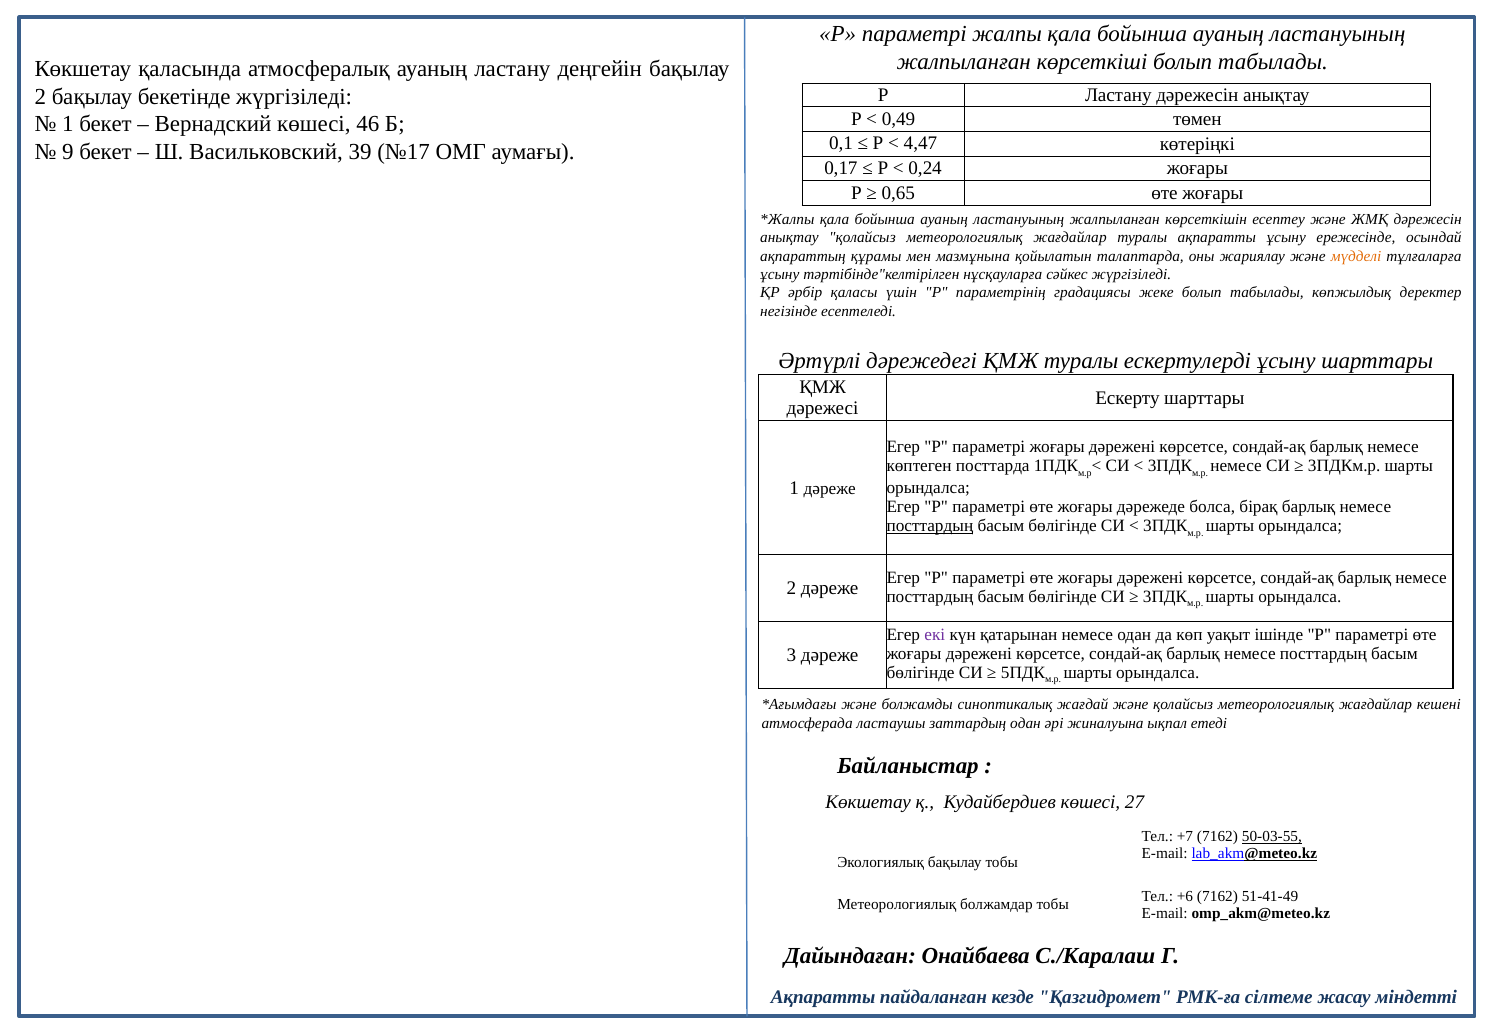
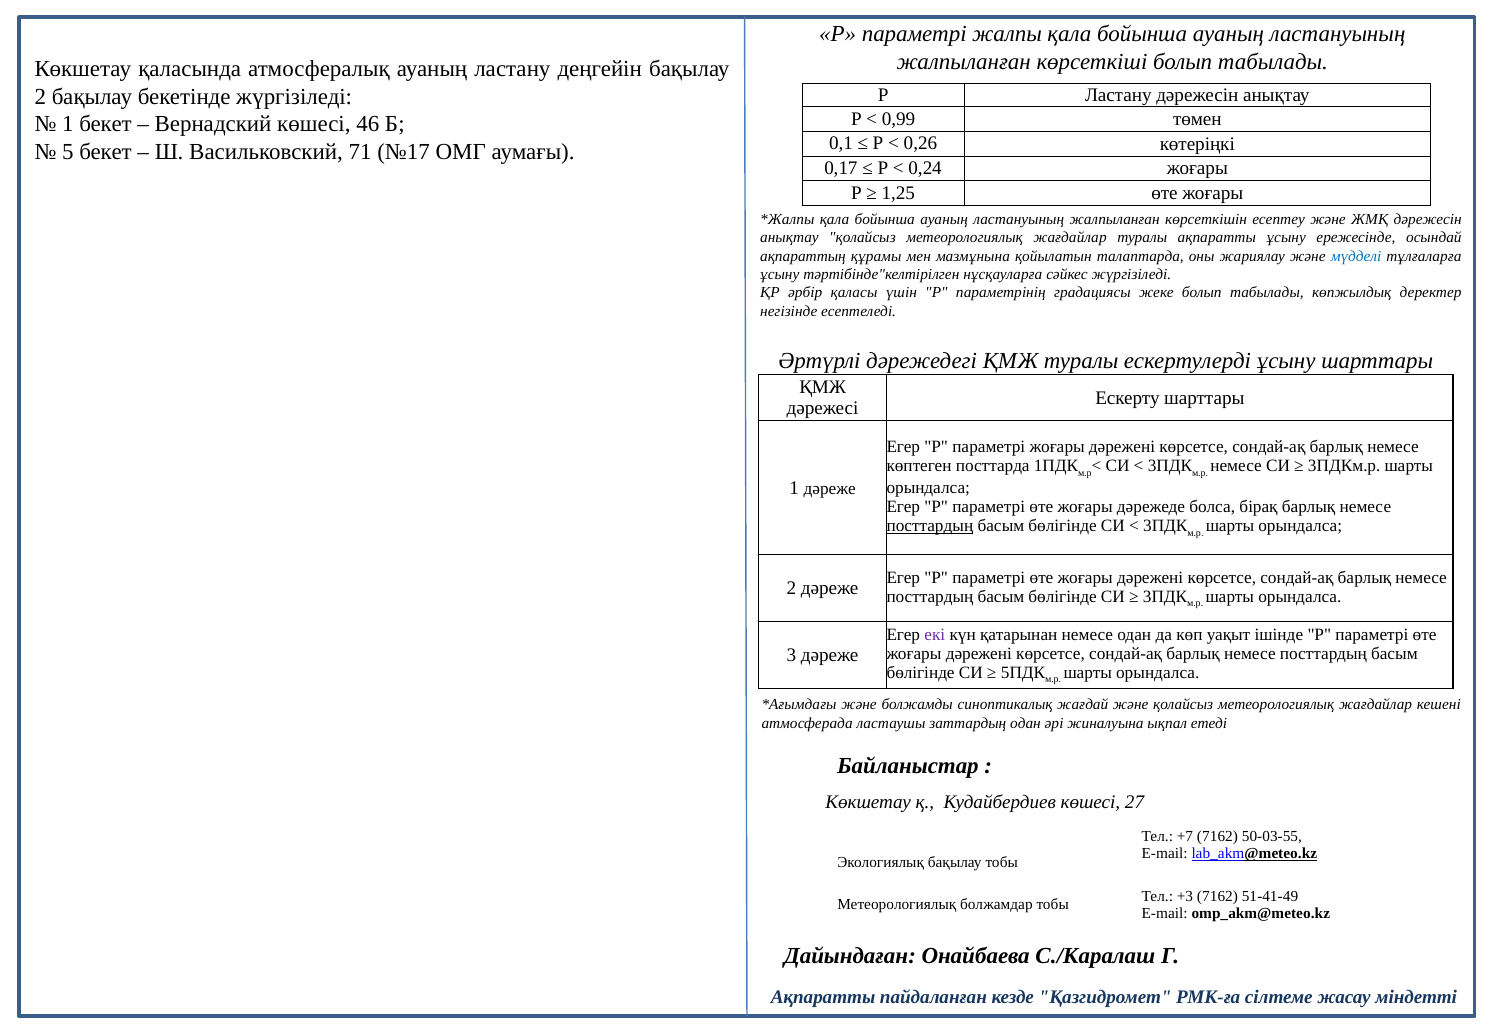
0,49: 0,49 -> 0,99 (899, 119)
4,47: 4,47 -> 0,26 (920, 143)
9: 9 -> 5 (68, 152)
39: 39 -> 71 (360, 152)
0,65: 0,65 -> 1,25 (898, 193)
мүдделі colour: orange -> blue (1356, 256)
50-03-55 underline: present -> none (1272, 837)
+6: +6 -> +3 (1185, 897)
